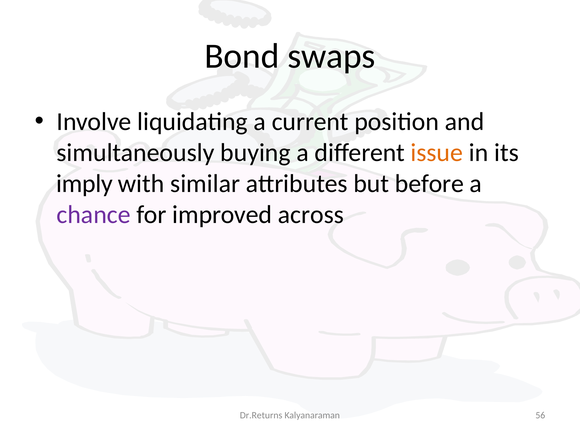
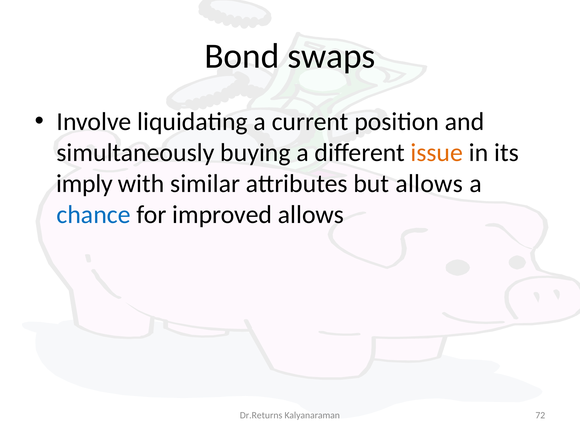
but before: before -> allows (429, 184)
chance colour: purple -> blue (94, 214)
improved across: across -> allows (311, 214)
56: 56 -> 72 (540, 415)
